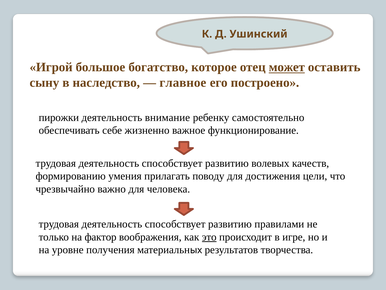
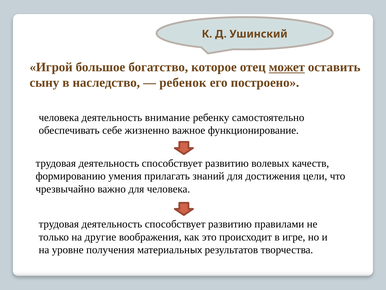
главное: главное -> ребенок (183, 83)
пирожки: пирожки -> человека (59, 117)
поводу: поводу -> знаний (208, 176)
фактор: фактор -> другие (100, 237)
это underline: present -> none (209, 237)
